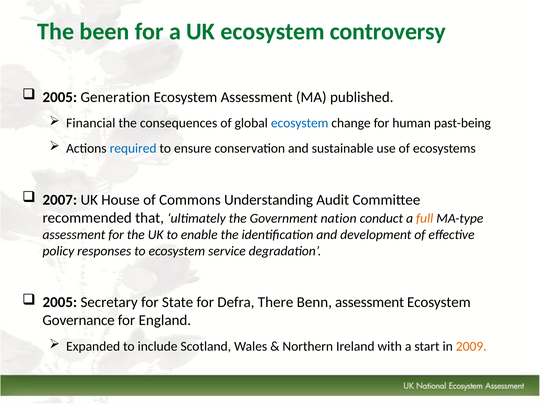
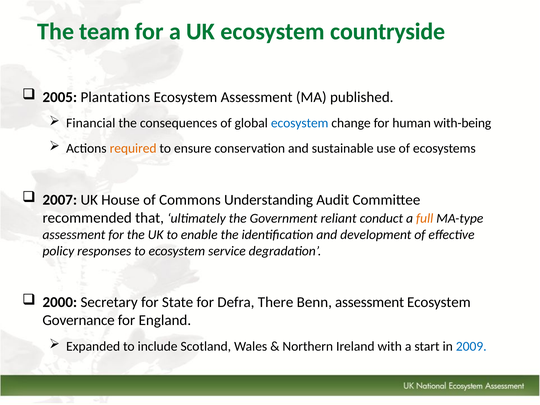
been: been -> team (105, 31)
controversy: controversy -> countryside (388, 31)
Generation: Generation -> Plantations (115, 97)
past-being: past-being -> with-being (462, 123)
required colour: blue -> orange (133, 148)
nation: nation -> reliant (339, 218)
2005: 2005 -> 2000 (60, 302)
2009 colour: orange -> blue (471, 346)
